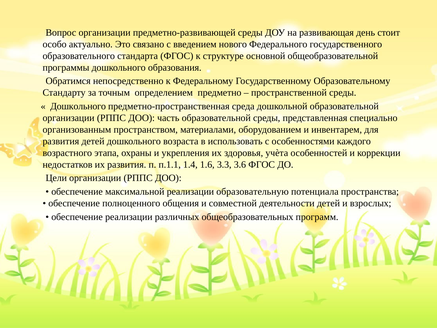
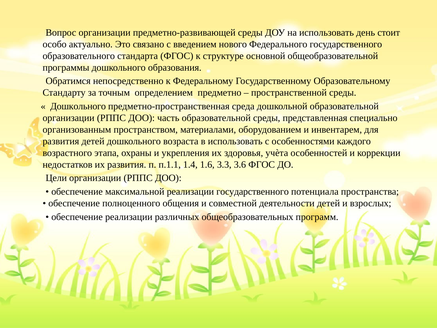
на развивающая: развивающая -> использовать (327, 33)
реализации образовательную: образовательную -> государственного (253, 192)
